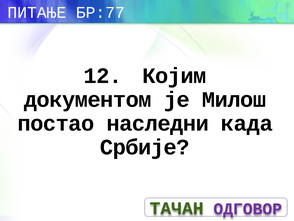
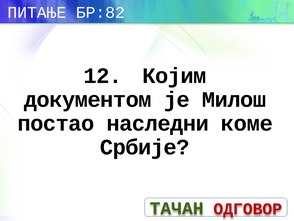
БР:77: БР:77 -> БР:82 (100, 12)
када: када -> коме (247, 123)
ОДГОВОР colour: purple -> red (248, 209)
